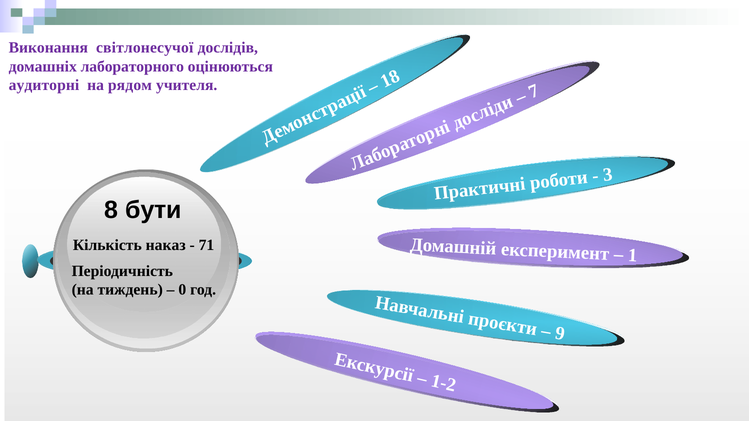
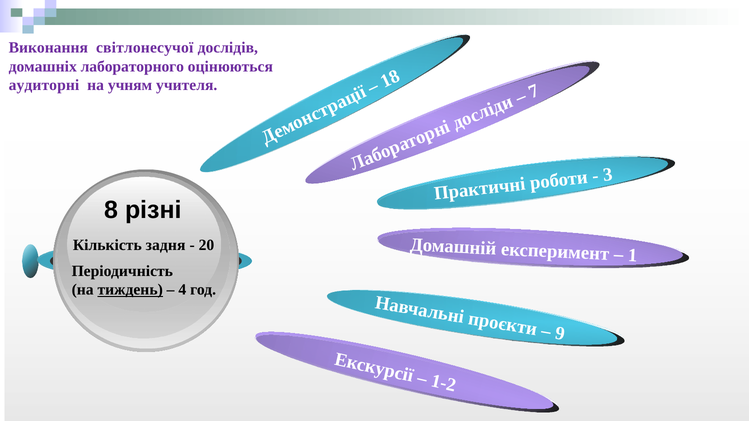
рядом: рядом -> учням (130, 85)
бути: бути -> різні (153, 210)
наказ: наказ -> задня (166, 245)
71: 71 -> 20 (206, 245)
тиждень underline: none -> present (130, 290)
0: 0 -> 4 (182, 290)
